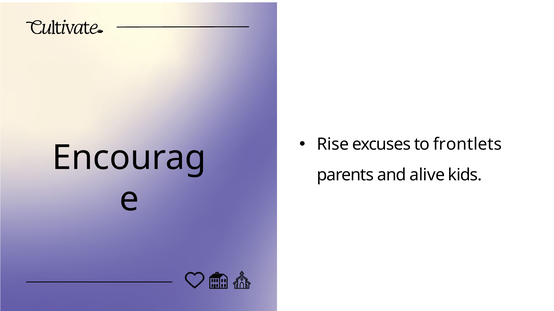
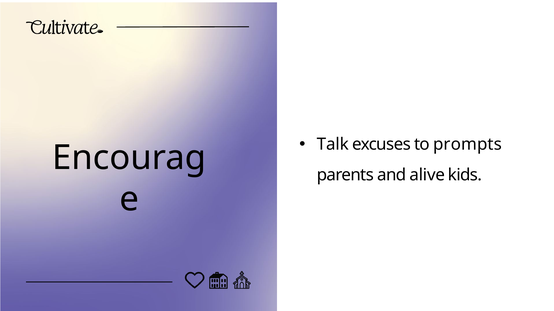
Rise: Rise -> Talk (333, 145)
frontlets: frontlets -> prompts (467, 145)
